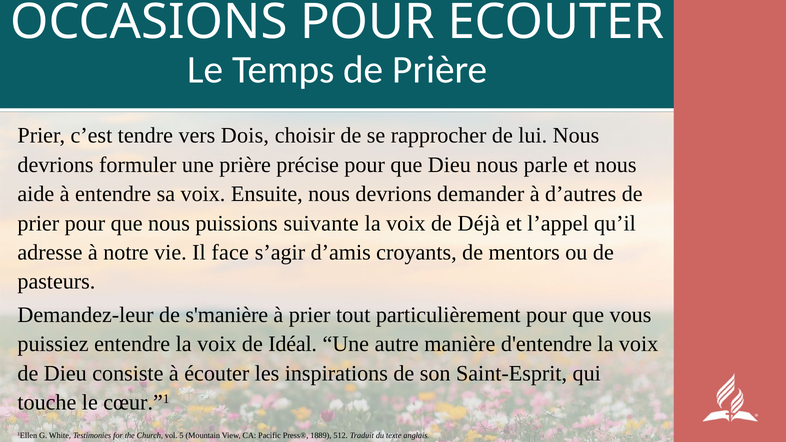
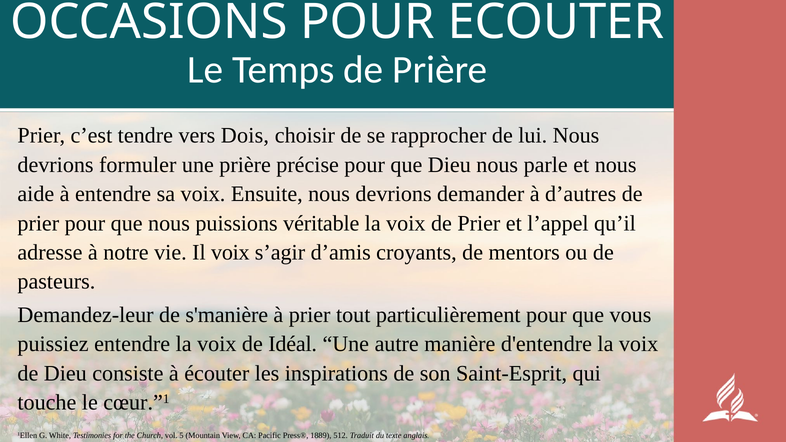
suivante: suivante -> véritable (321, 223)
voix de Déjà: Déjà -> Prier (479, 223)
Il face: face -> voix (230, 252)
